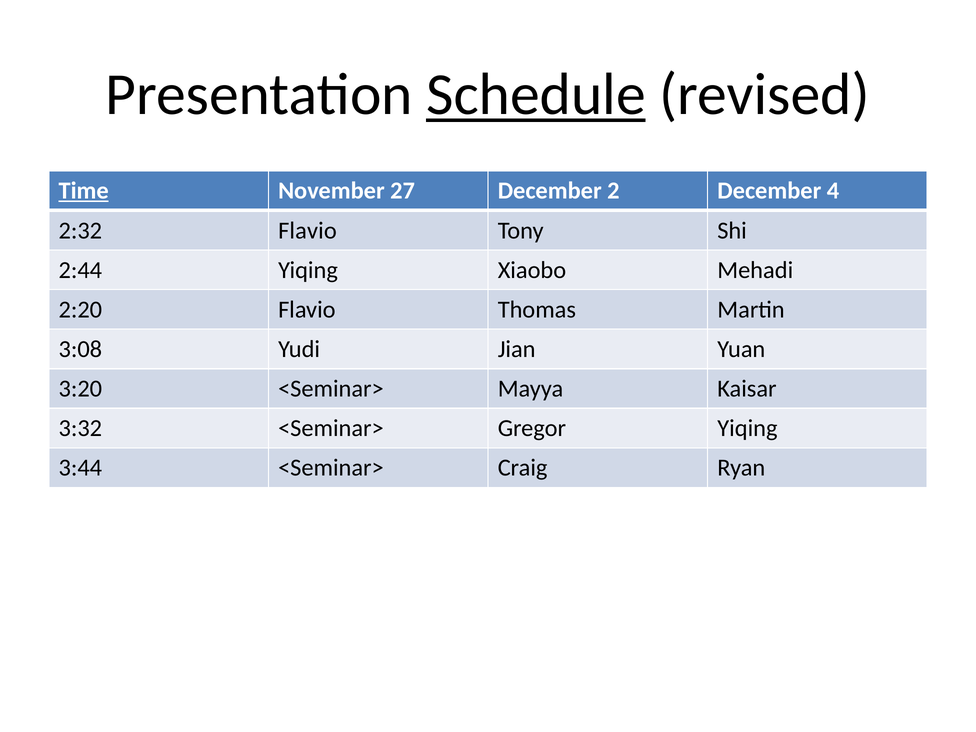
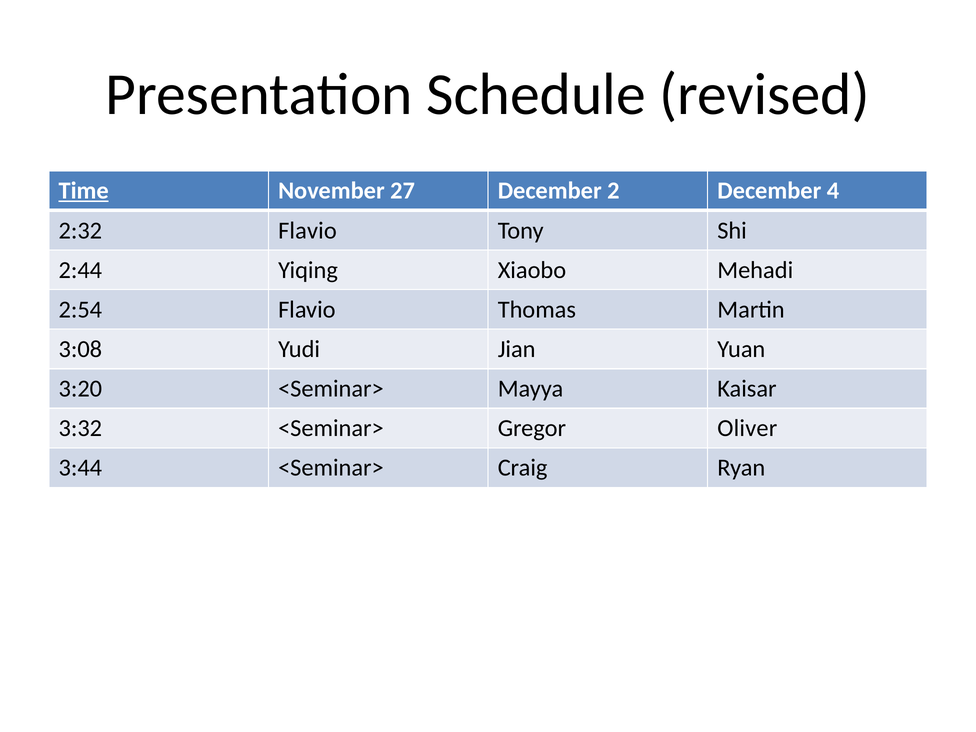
Schedule underline: present -> none (536, 94)
2:20: 2:20 -> 2:54 (80, 310)
Gregor Yiqing: Yiqing -> Oliver (747, 428)
